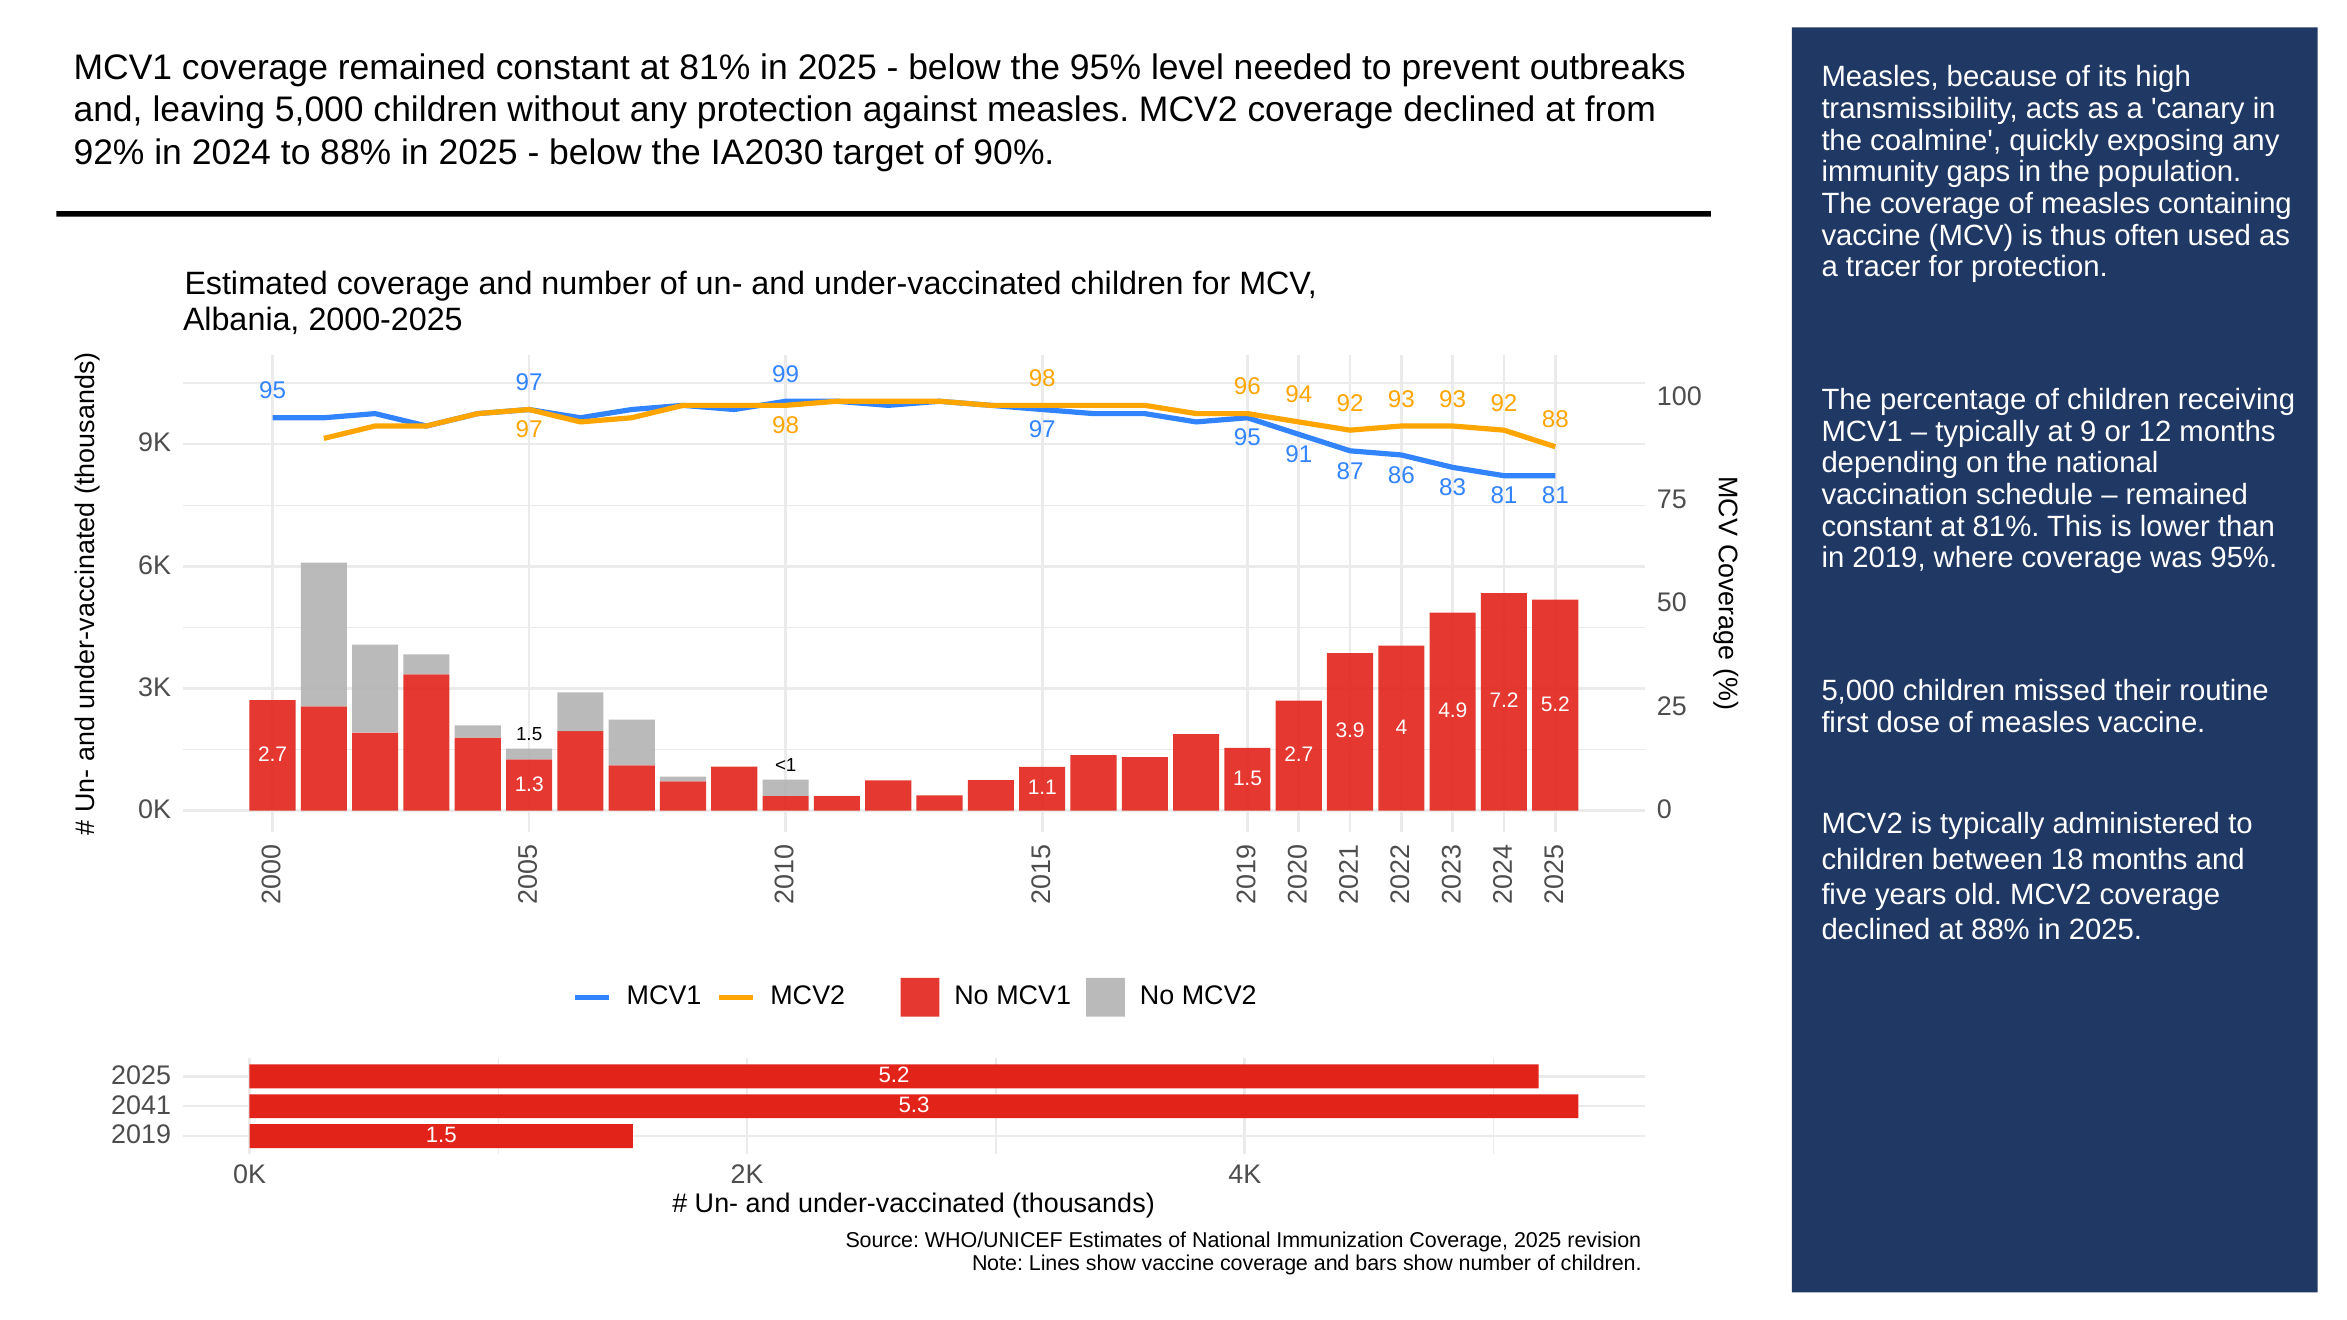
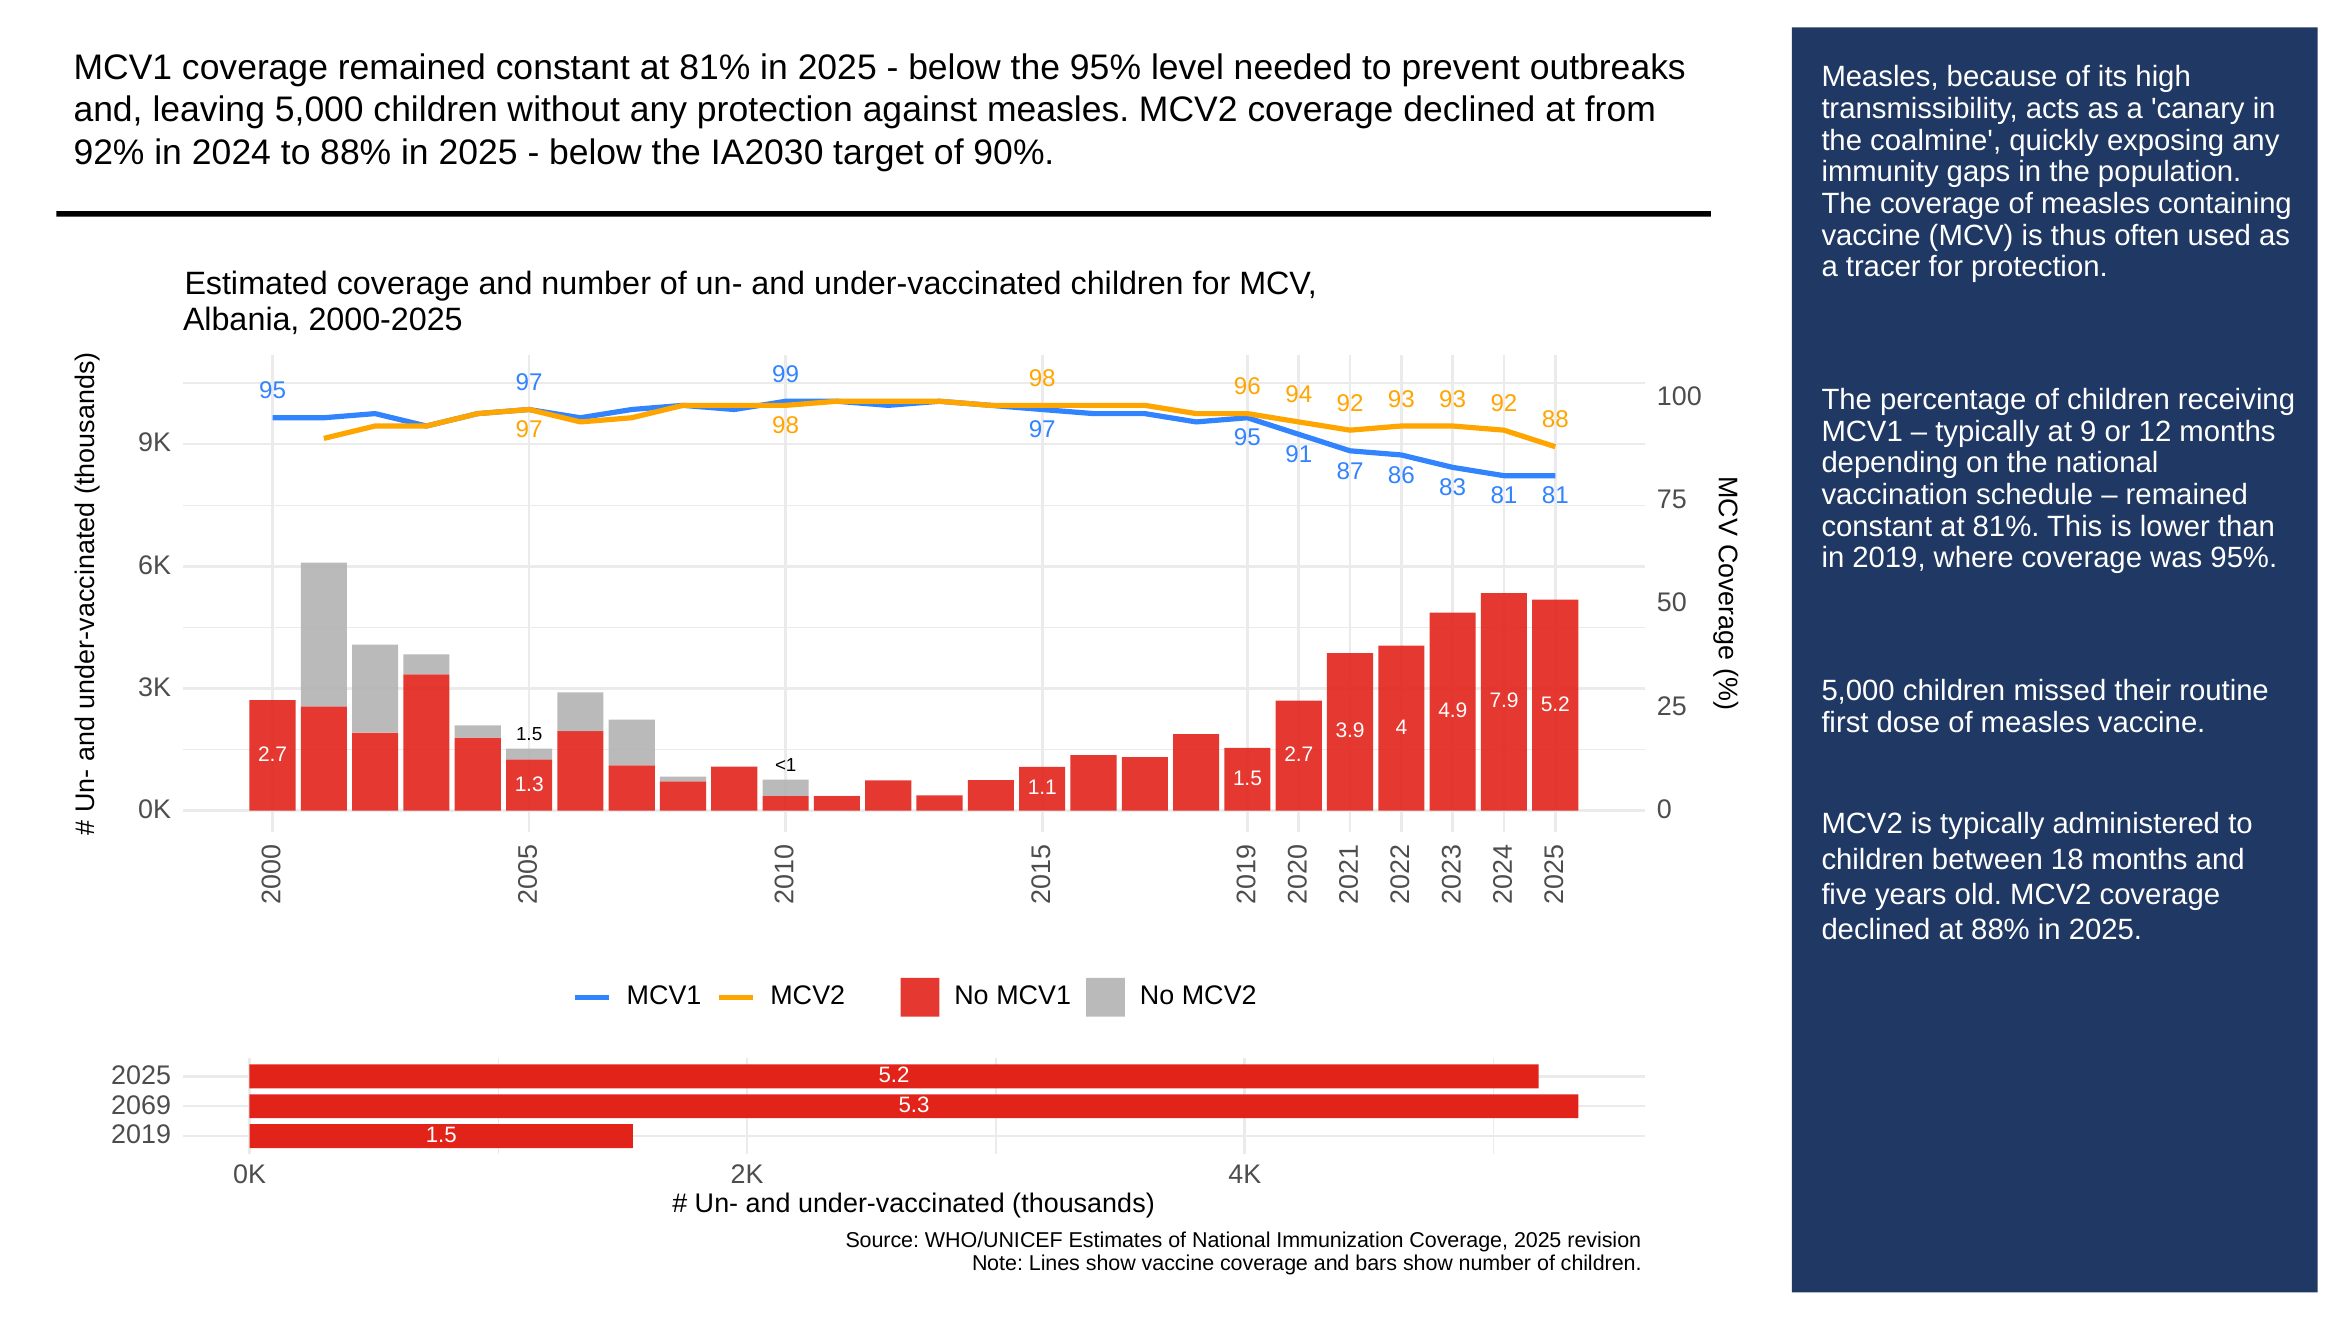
7.2: 7.2 -> 7.9 (1504, 701)
2041: 2041 -> 2069 (141, 1105)
